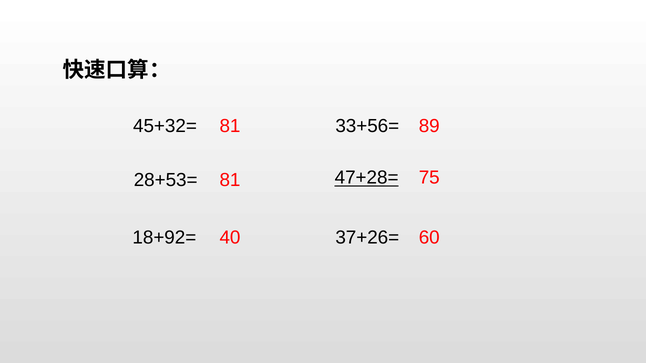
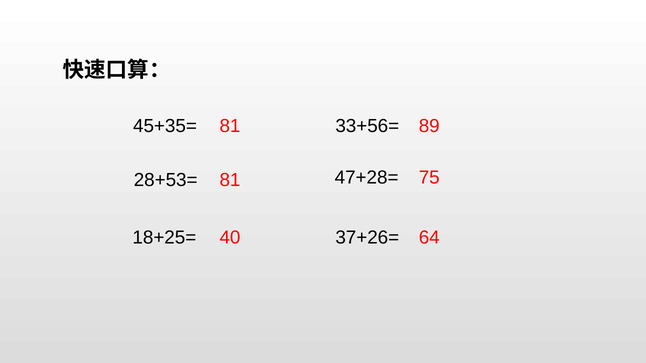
45+32=: 45+32= -> 45+35= (165, 126)
47+28= underline: present -> none (367, 178)
18+92=: 18+92= -> 18+25= (164, 238)
60: 60 -> 64 (429, 238)
